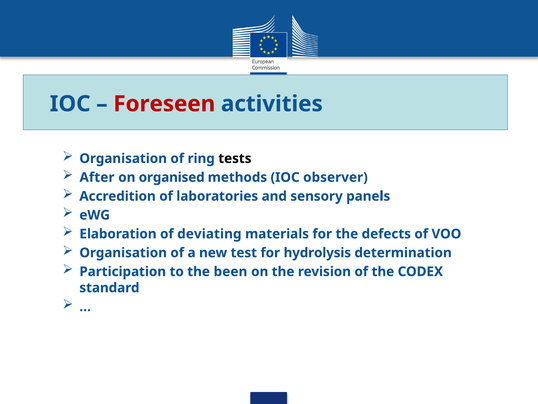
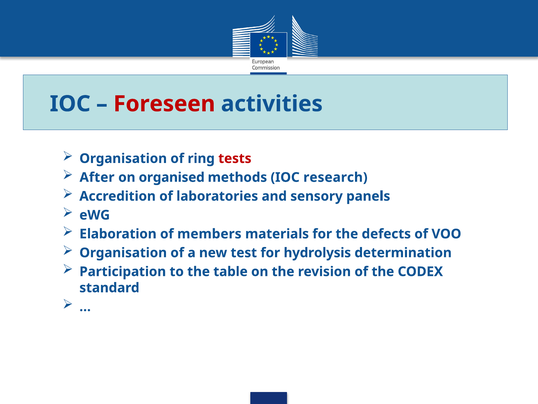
tests colour: black -> red (235, 158)
observer: observer -> research (335, 177)
deviating: deviating -> members (209, 234)
been: been -> table (231, 271)
